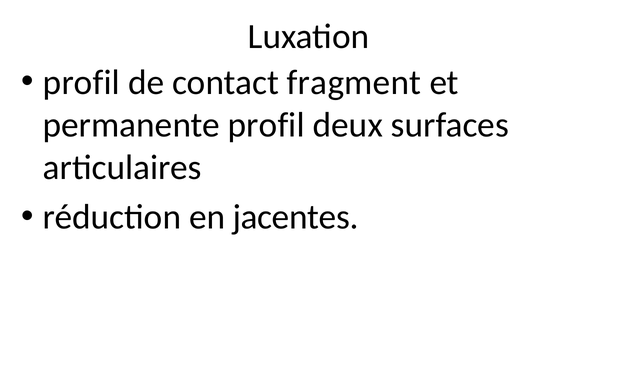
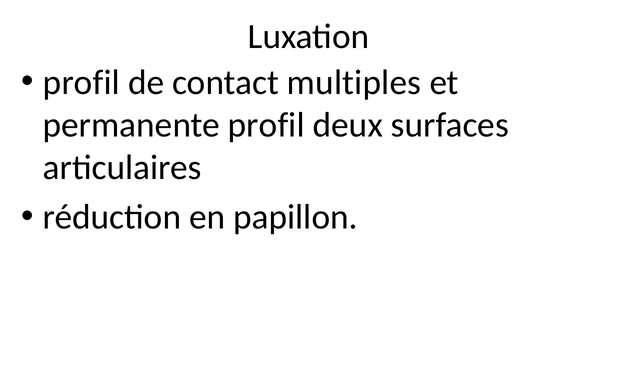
fragment: fragment -> multiples (354, 83)
jacentes: jacentes -> papillon (295, 217)
